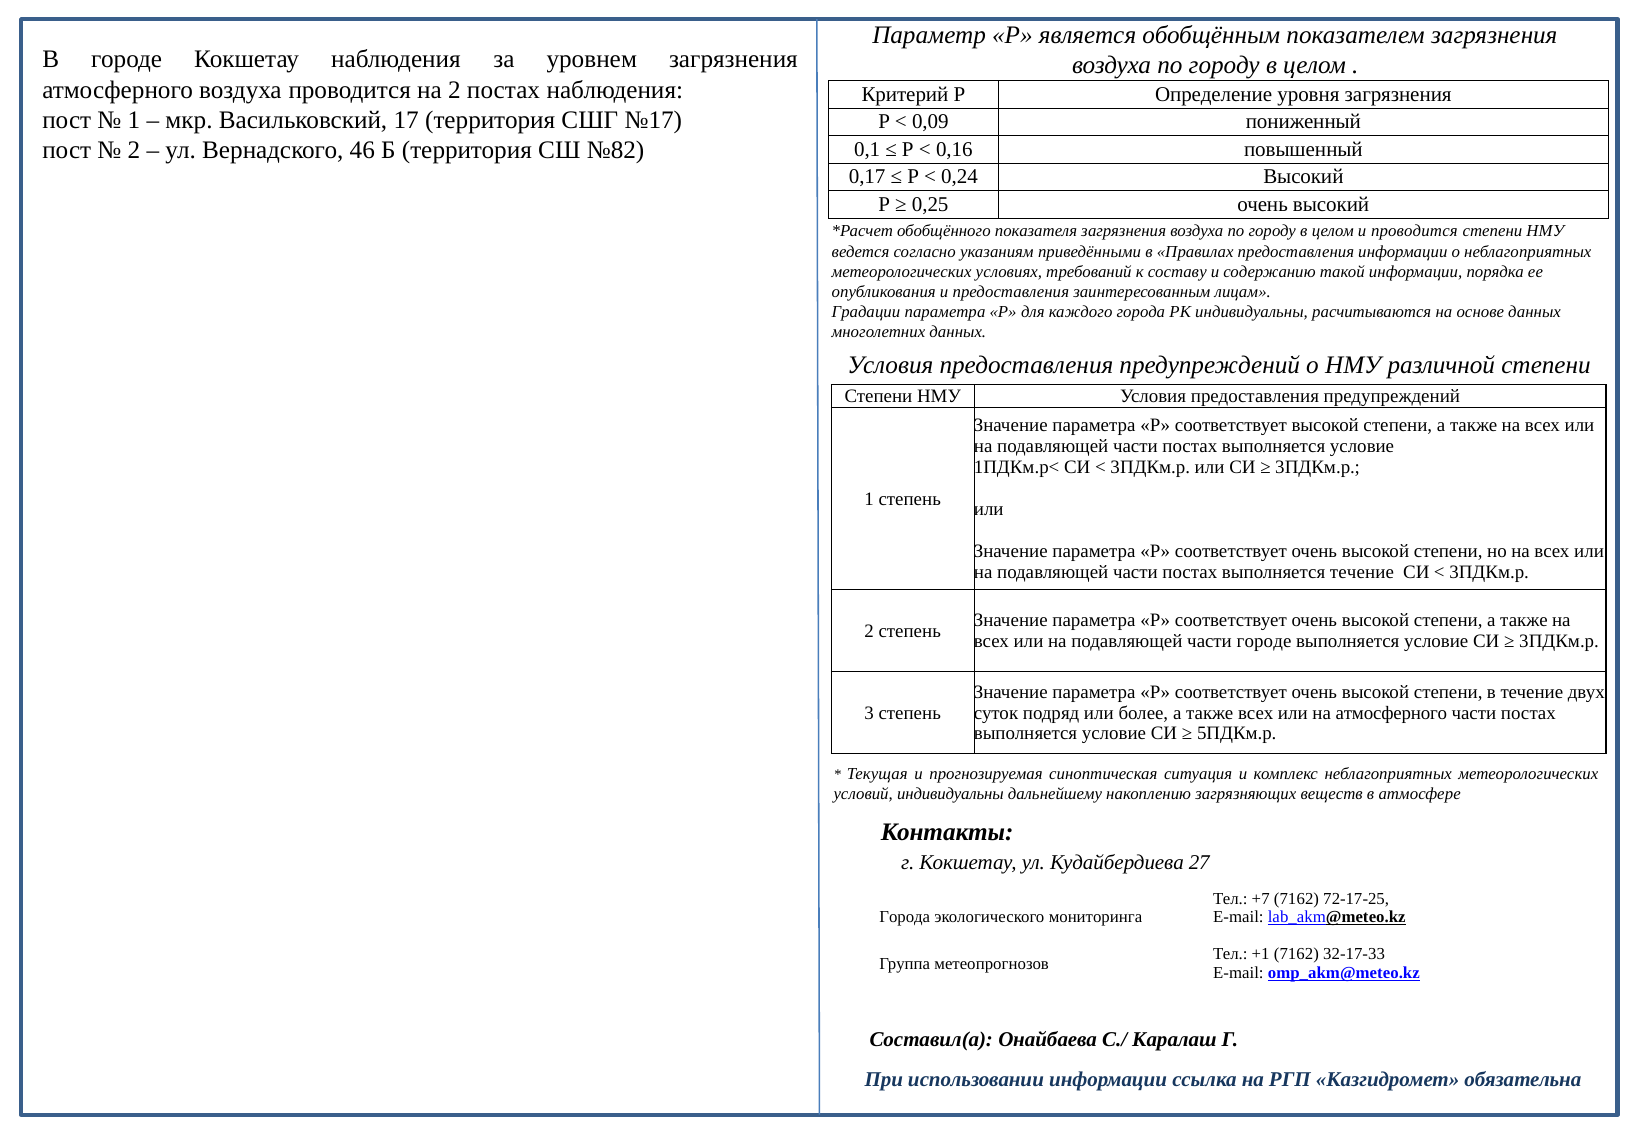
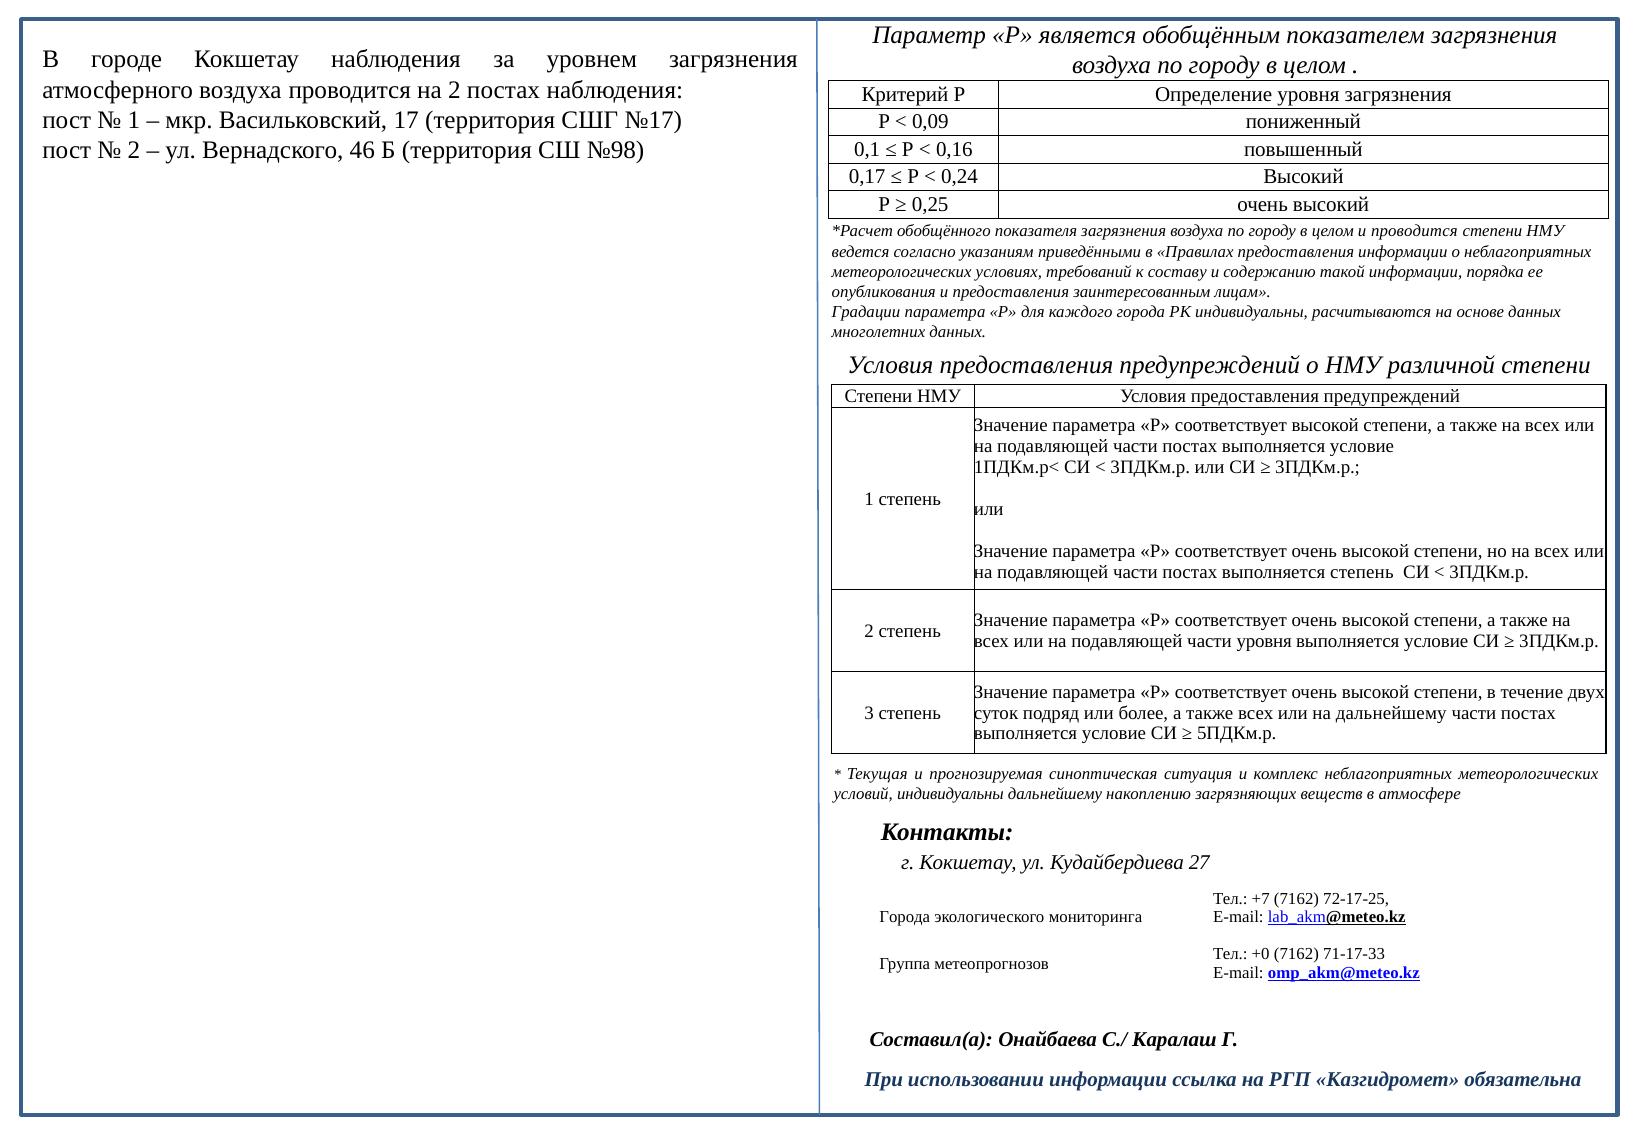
№82: №82 -> №98 (616, 150)
выполняется течение: течение -> степень (1362, 573)
части городе: городе -> уровня (1264, 642)
на атмосферного: атмосферного -> дальнейшему (1391, 713)
+1: +1 -> +0 (1261, 955)
32-17-33: 32-17-33 -> 71-17-33 (1354, 955)
